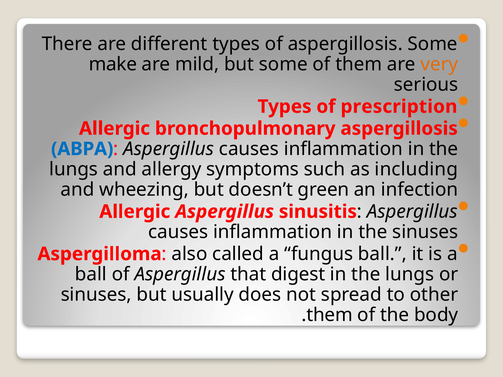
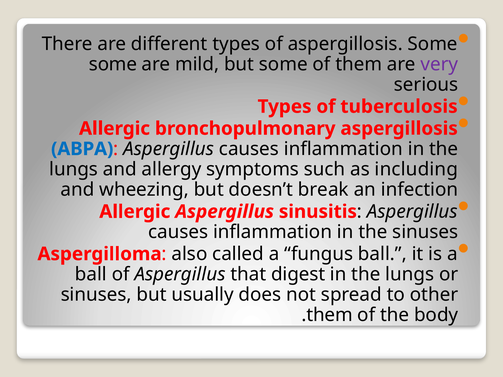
make: make -> some (113, 64)
very colour: orange -> purple (439, 64)
prescription: prescription -> tuberculosis (399, 107)
green: green -> break (323, 190)
